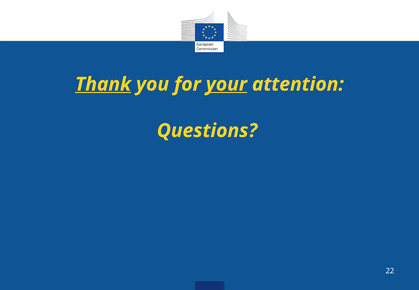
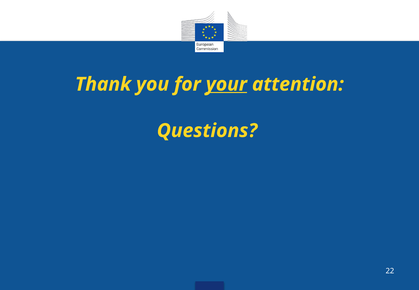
Thank underline: present -> none (103, 84)
